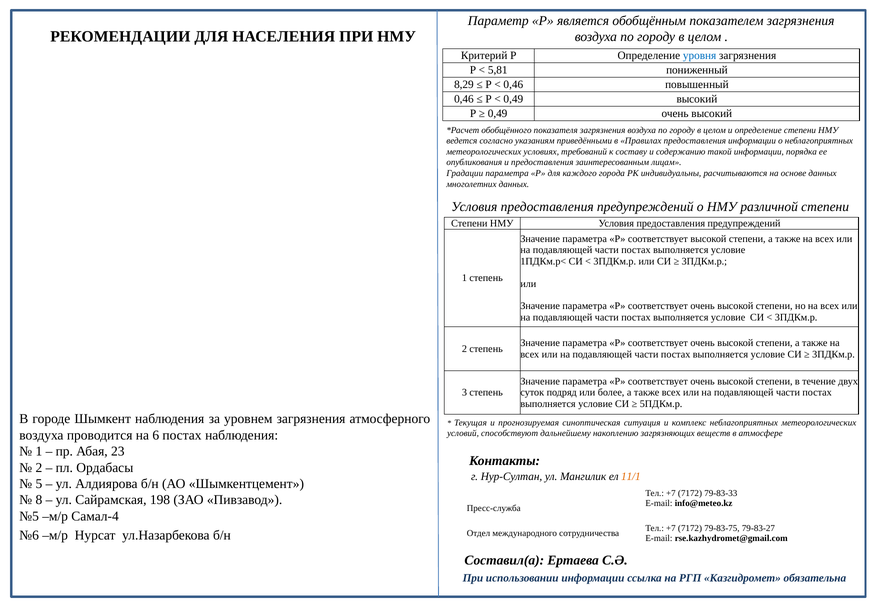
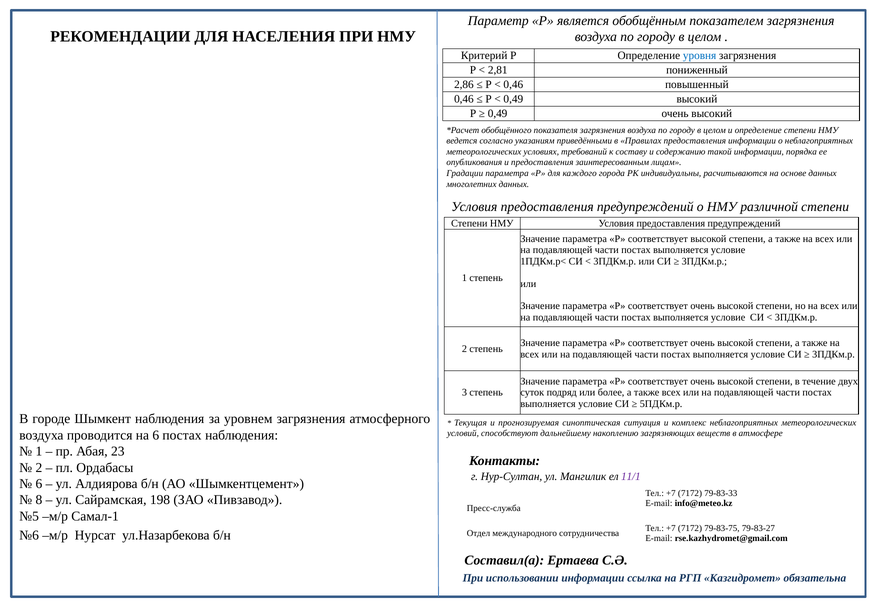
5,81: 5,81 -> 2,81 (498, 70)
8,29: 8,29 -> 2,86 (464, 85)
11/1 colour: orange -> purple (631, 477)
5: 5 -> 6 (39, 484)
Самал-4: Самал-4 -> Самал-1 (95, 516)
